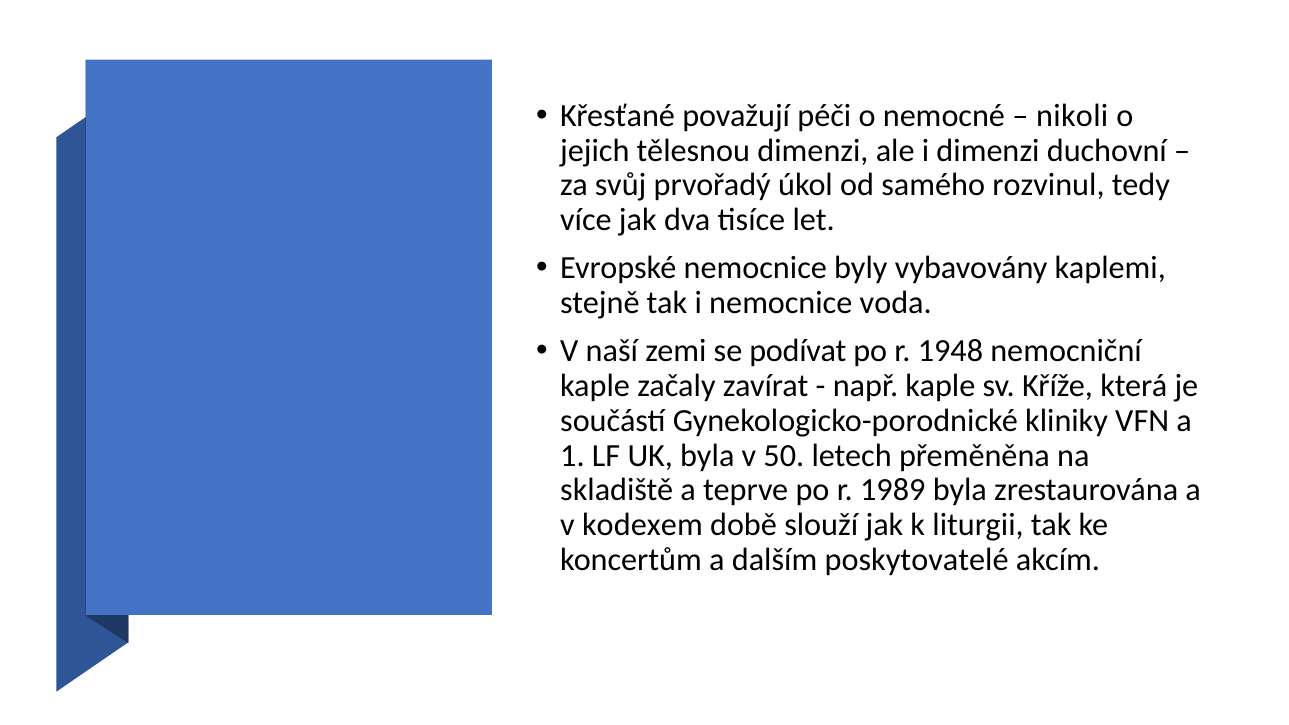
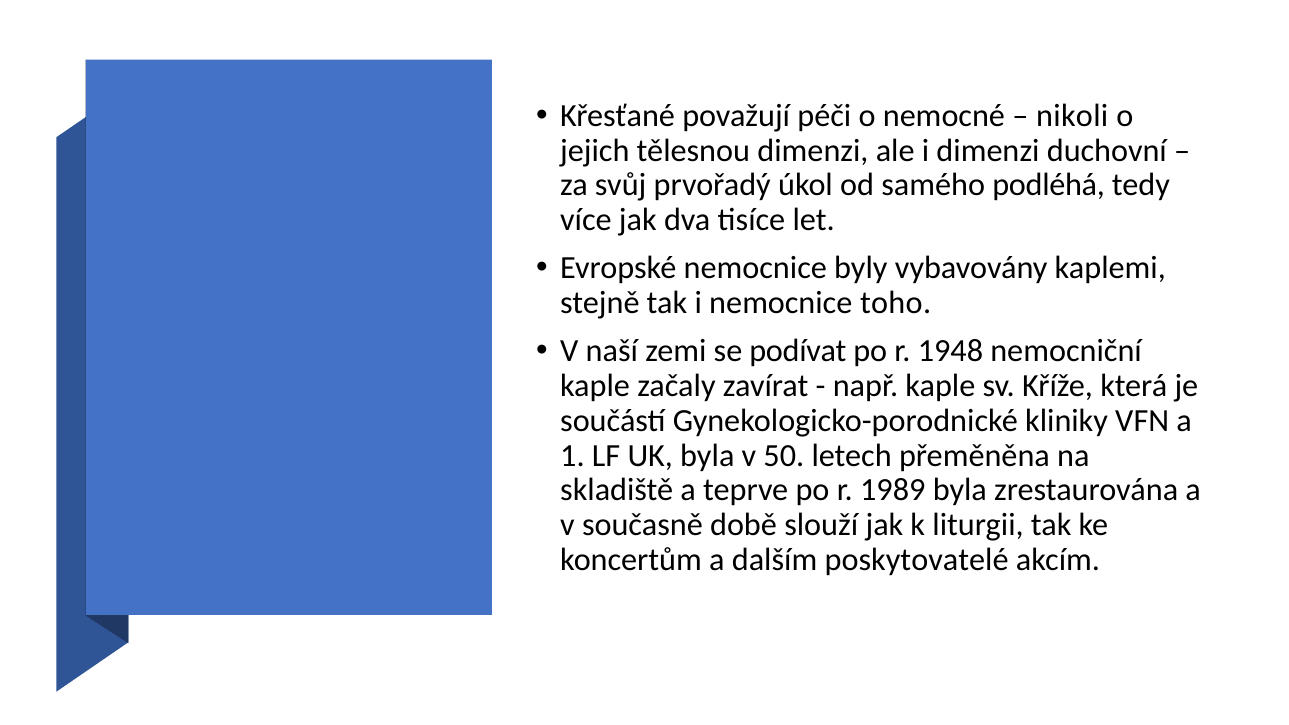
rozvinul: rozvinul -> podléhá (1049, 185)
voda: voda -> toho (896, 303)
kodexem: kodexem -> současně (642, 525)
